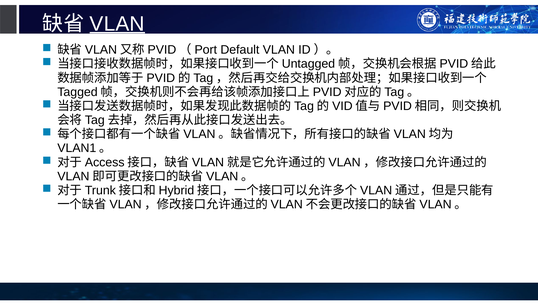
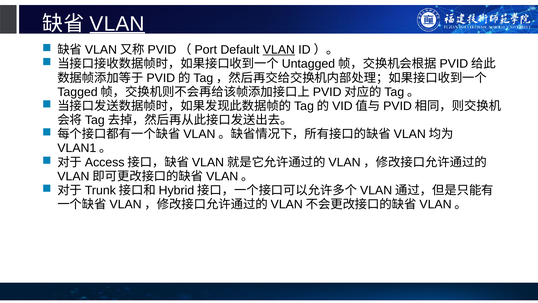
VLAN underline: none -> present (279, 50)
